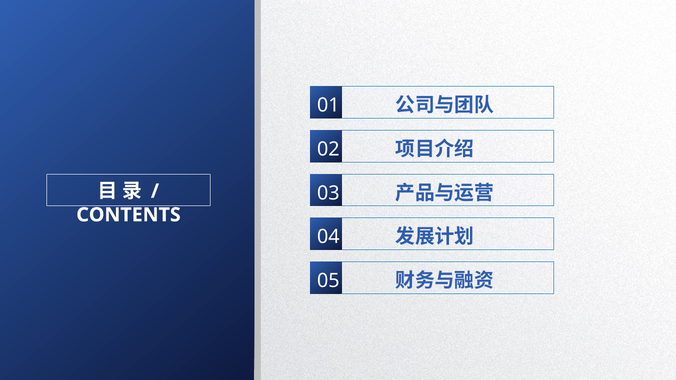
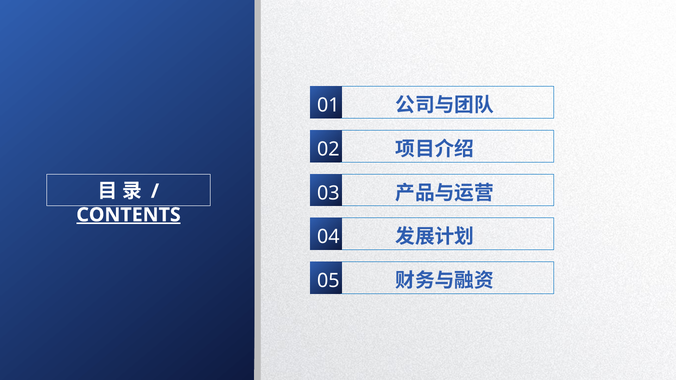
CONTENTS underline: none -> present (129, 215)
